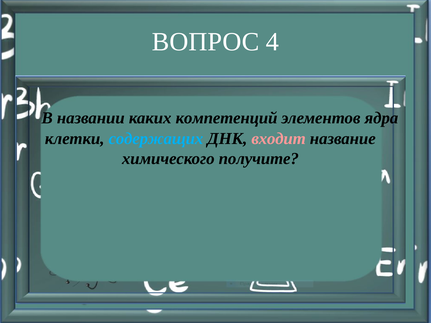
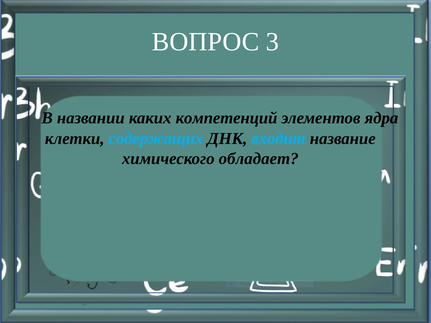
4: 4 -> 3 (272, 42)
входит colour: pink -> light blue (279, 139)
получите: получите -> обладает (259, 159)
